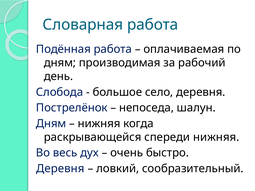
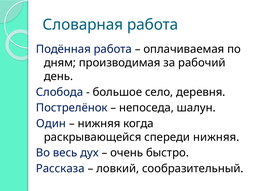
Дням: Дням -> Один (51, 124)
Деревня: Деревня -> Рассказа (60, 169)
